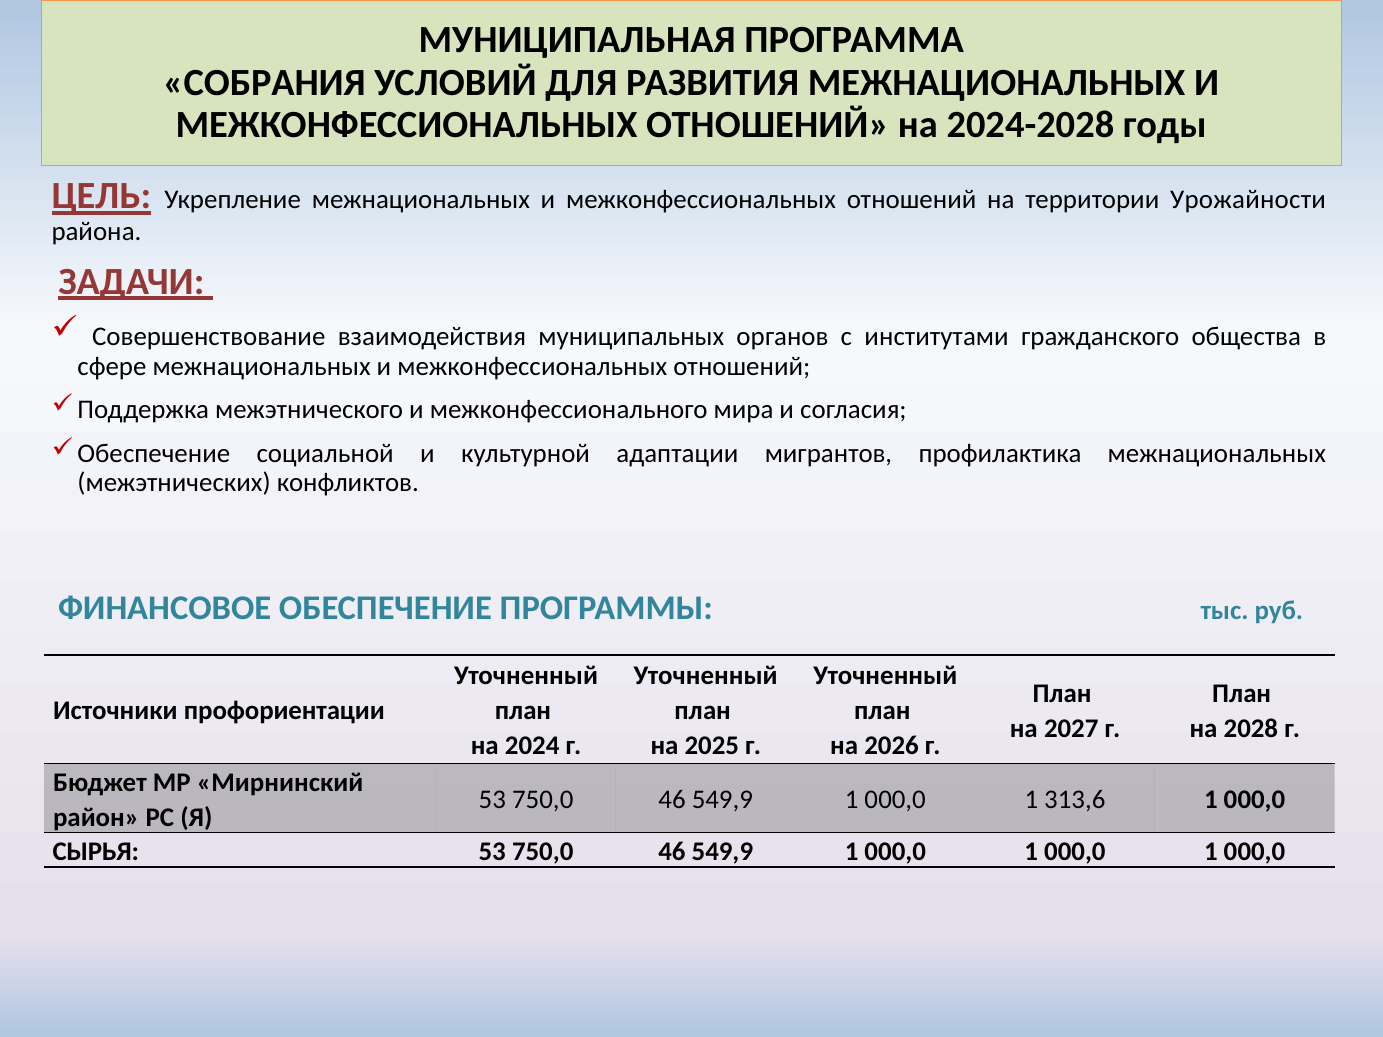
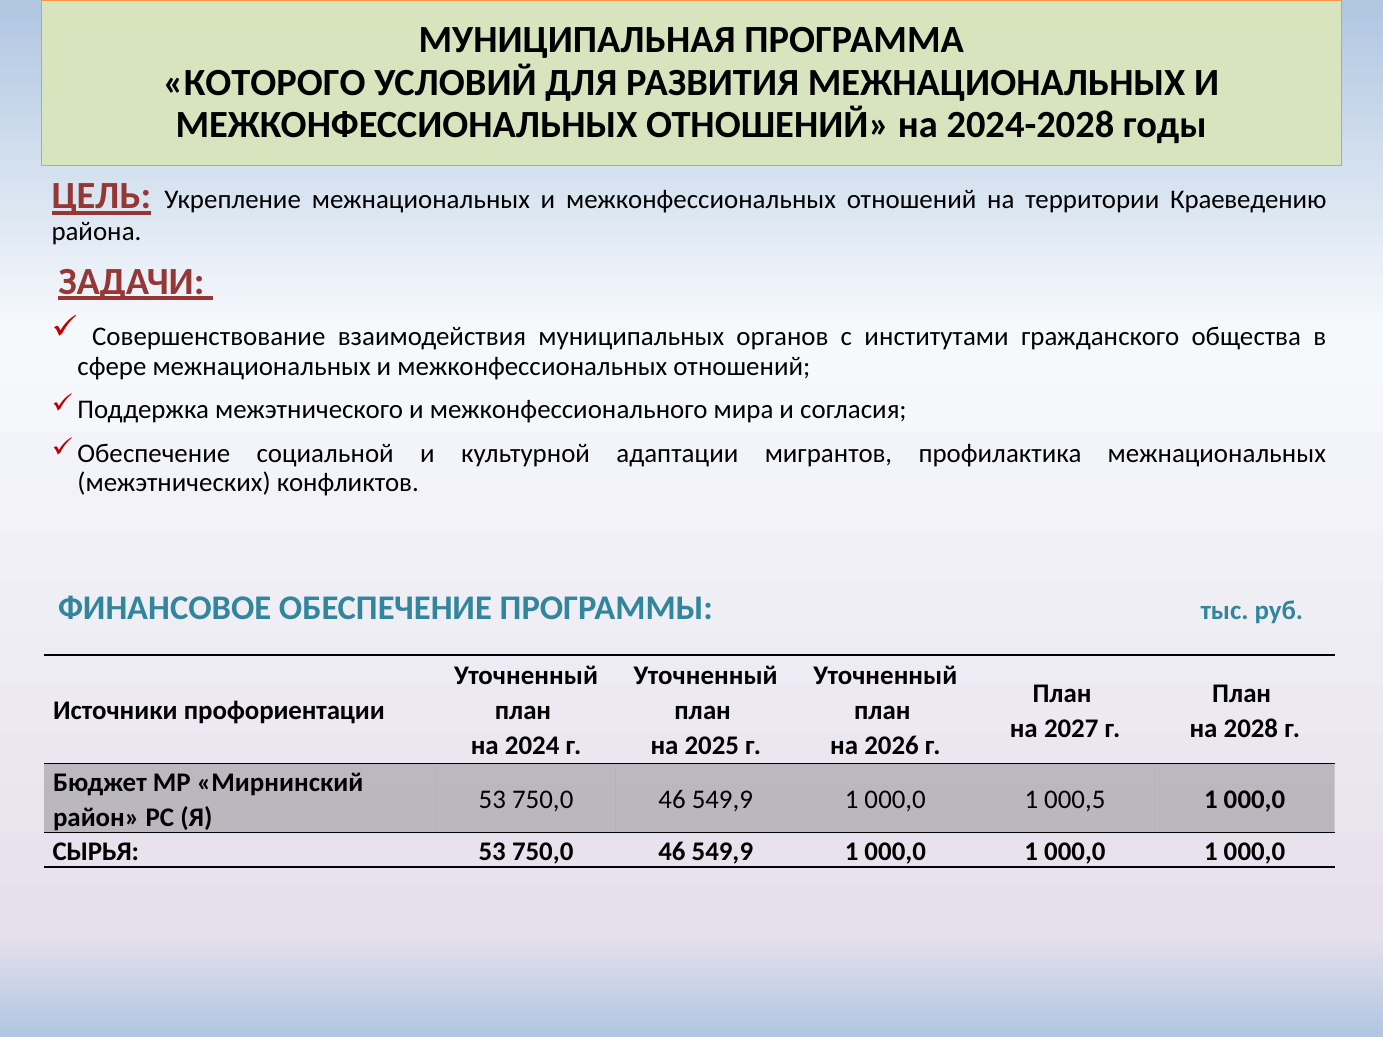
СОБРАНИЯ: СОБРАНИЯ -> КОТОРОГО (264, 83)
Урожайности: Урожайности -> Краеведению (1248, 200)
313,6: 313,6 -> 000,5 (1075, 800)
